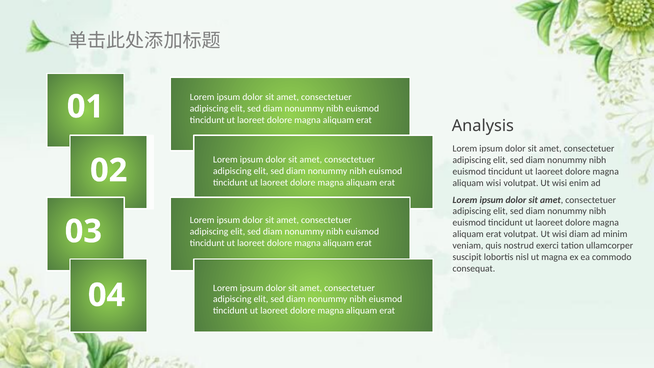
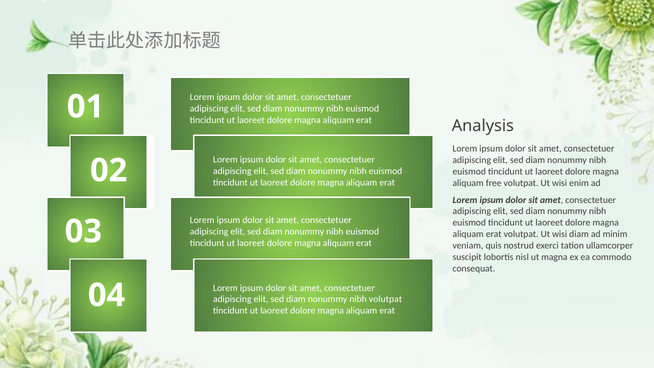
aliquam wisi: wisi -> free (494, 183)
nibh eiusmod: eiusmod -> volutpat (385, 299)
